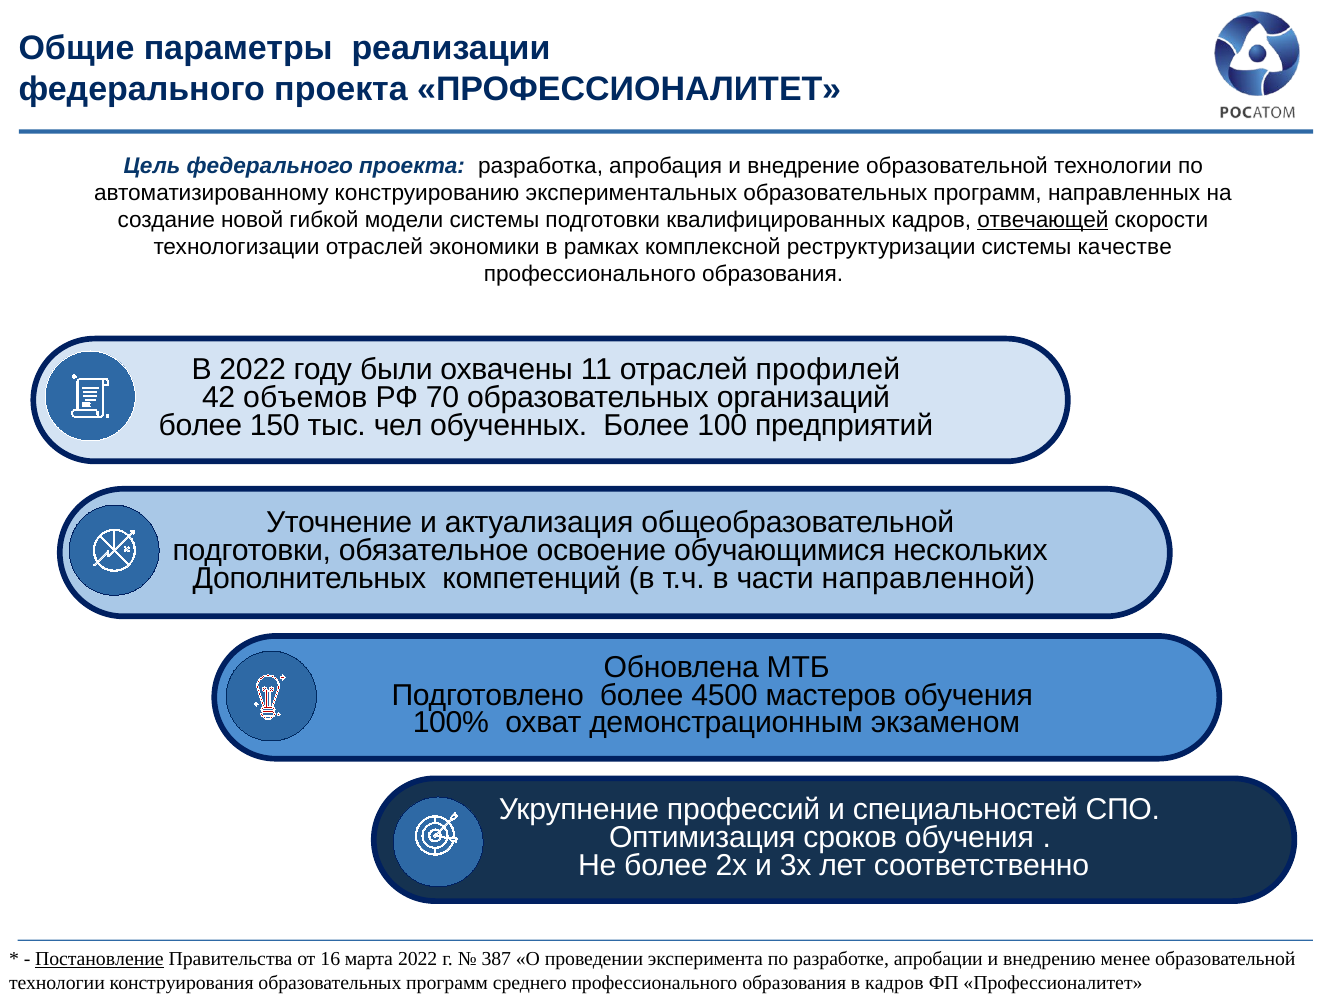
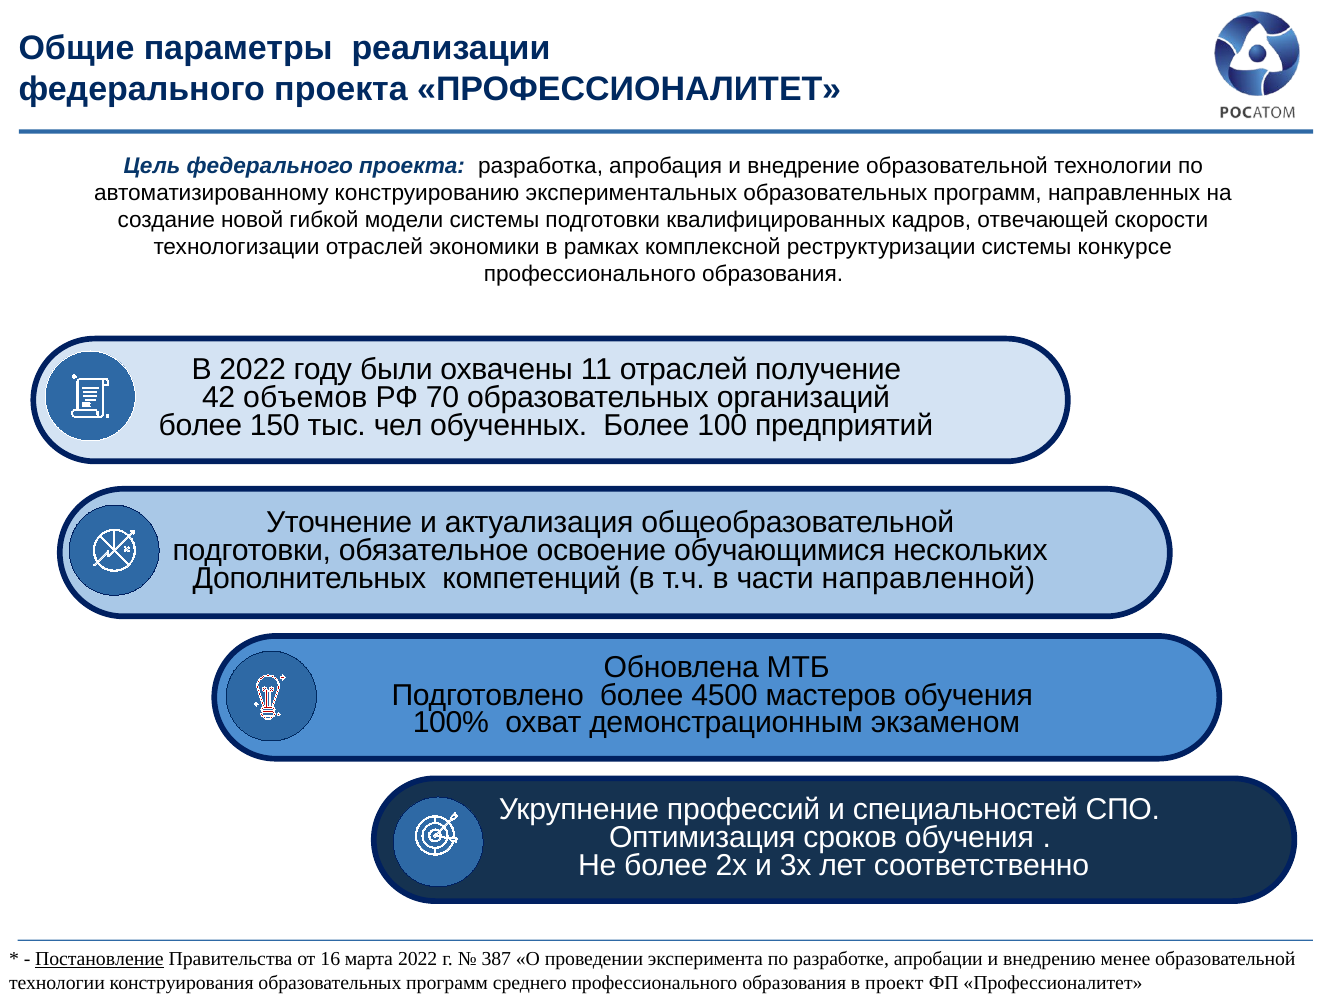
отвечающей underline: present -> none (1043, 220)
качестве: качестве -> конкурсе (1125, 247)
профилей: профилей -> получение (828, 370)
в кадров: кадров -> проект (894, 983)
